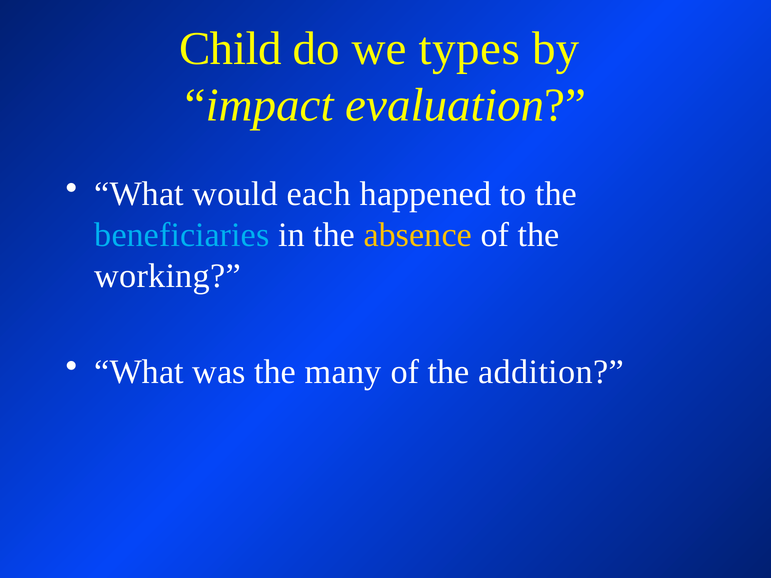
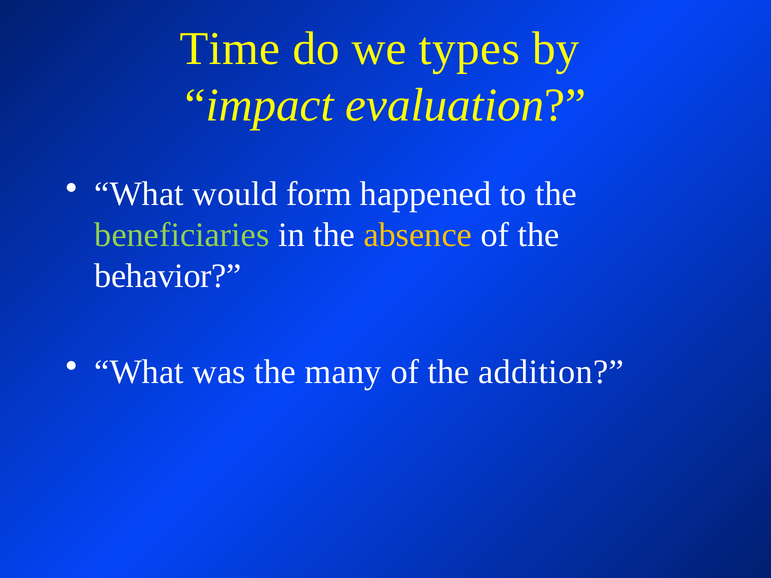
Child: Child -> Time (230, 49)
each: each -> form (319, 194)
beneficiaries colour: light blue -> light green (182, 235)
working: working -> behavior (168, 276)
